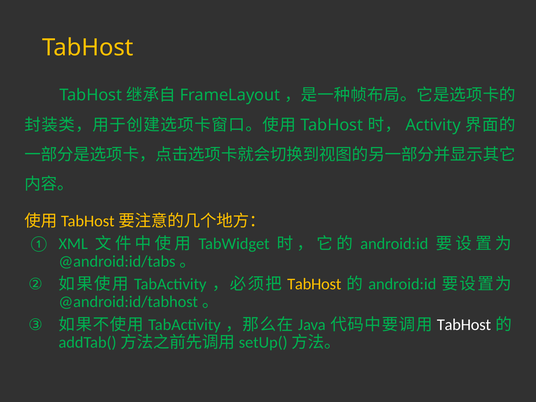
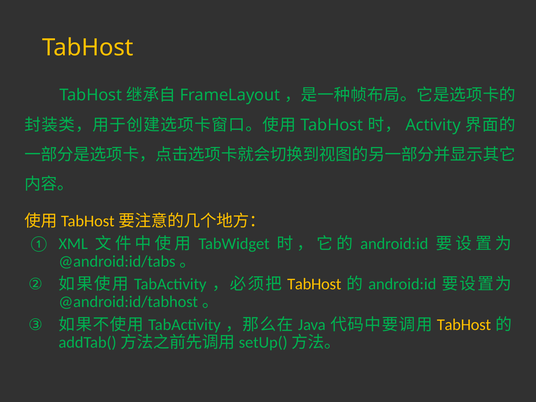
TabHost colour: white -> yellow (464, 325)
